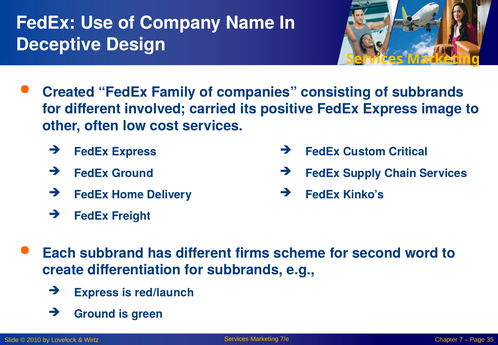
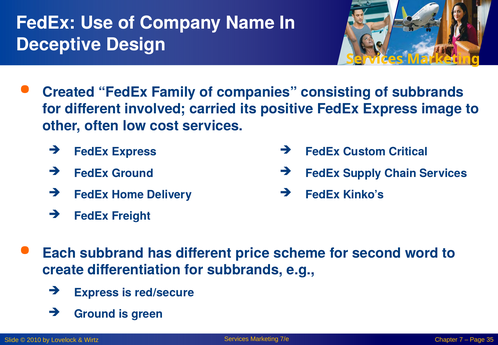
firms: firms -> price (252, 253)
red/launch: red/launch -> red/secure (164, 293)
